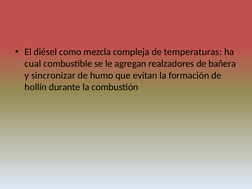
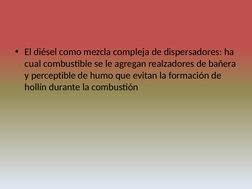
temperaturas: temperaturas -> dispersadores (193, 52)
sincronizar: sincronizar -> perceptible (53, 75)
